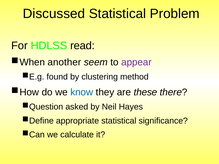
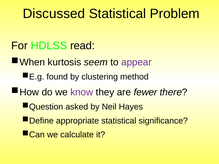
another: another -> kurtosis (64, 62)
know colour: blue -> purple (82, 92)
these: these -> fewer (145, 92)
